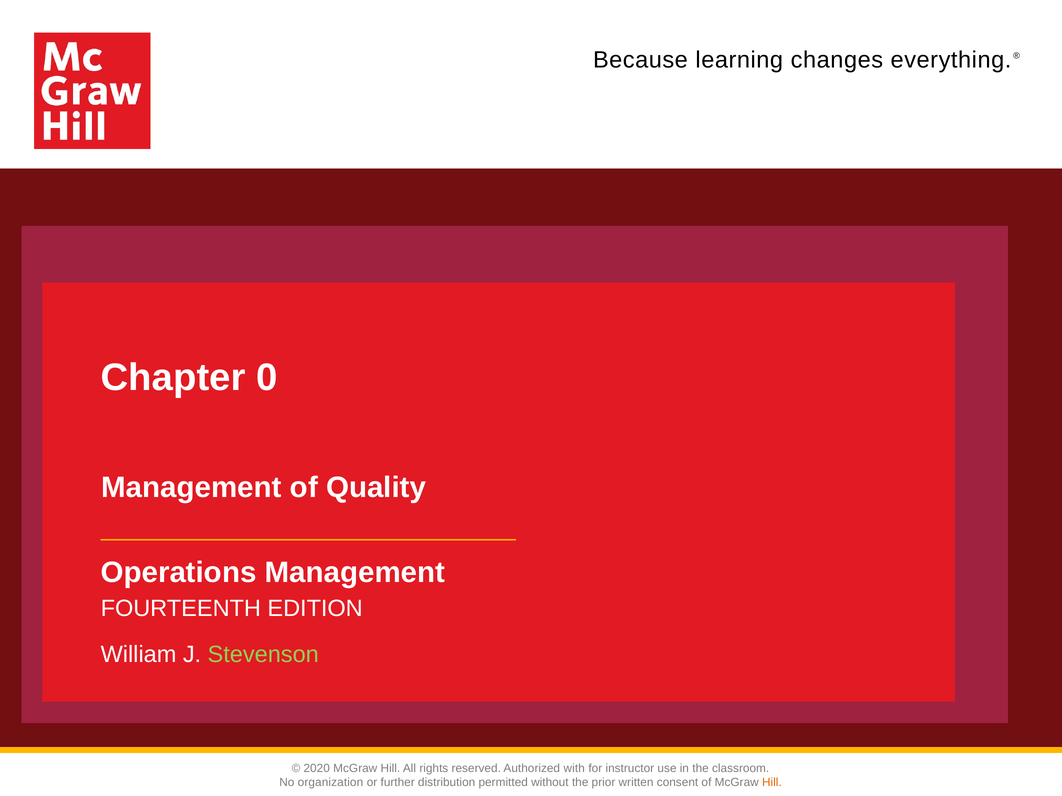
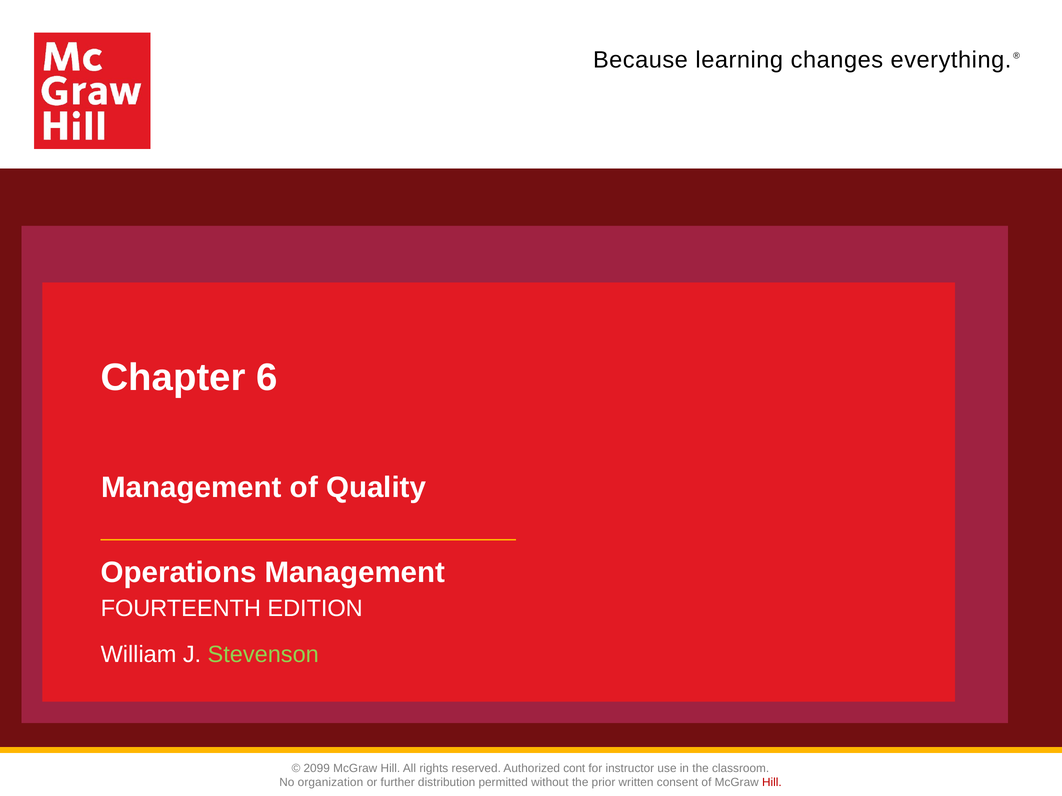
0: 0 -> 6 (267, 378)
2020: 2020 -> 2099 (317, 769)
with: with -> cont (574, 769)
Hill colour: orange -> red (772, 783)
